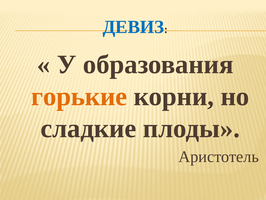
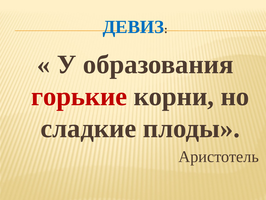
горькие colour: orange -> red (79, 96)
